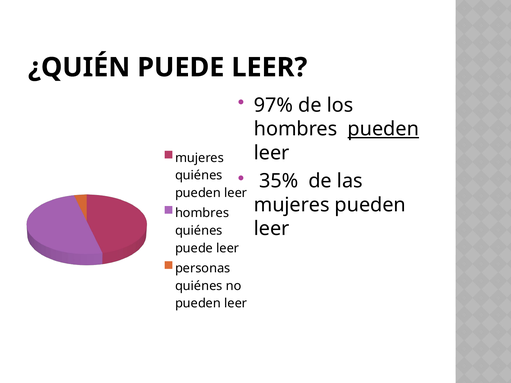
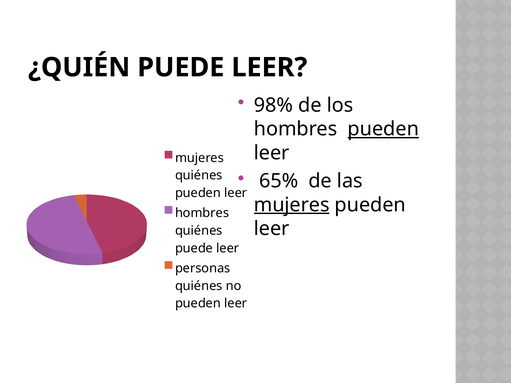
97%: 97% -> 98% (273, 105)
35%: 35% -> 65% (279, 181)
mujeres underline: none -> present (292, 205)
